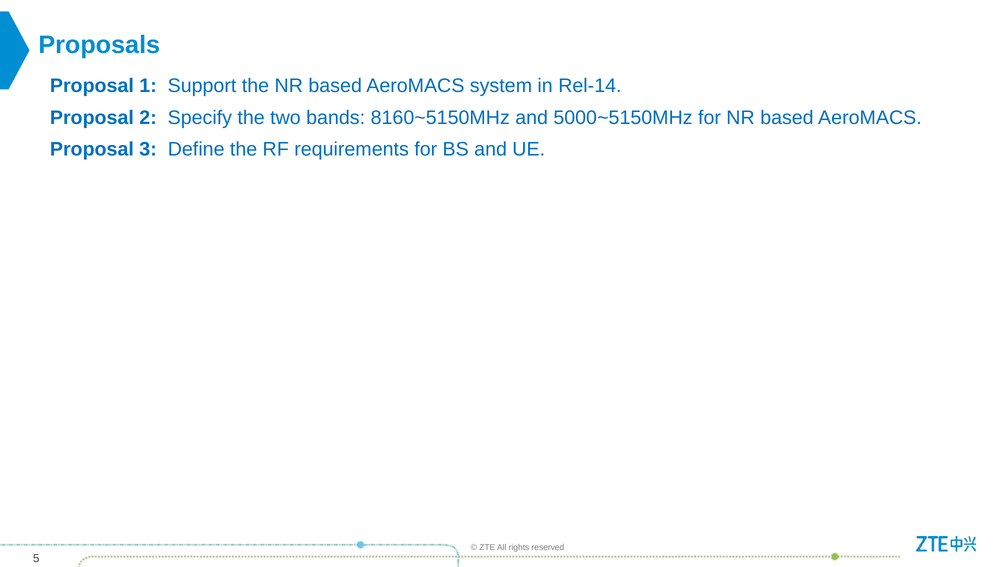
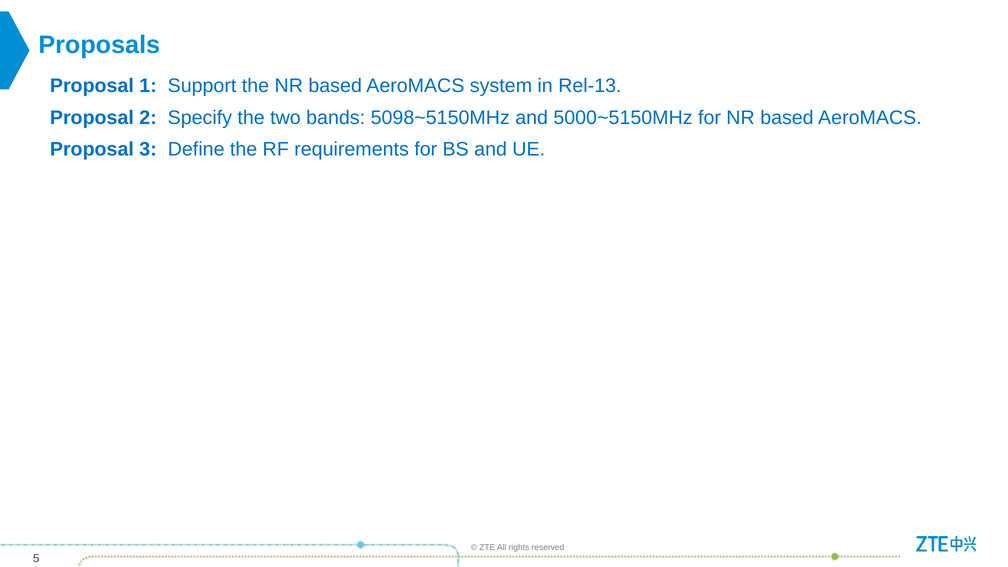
Rel-14: Rel-14 -> Rel-13 (590, 86)
8160~5150MHz: 8160~5150MHz -> 5098~5150MHz (440, 118)
